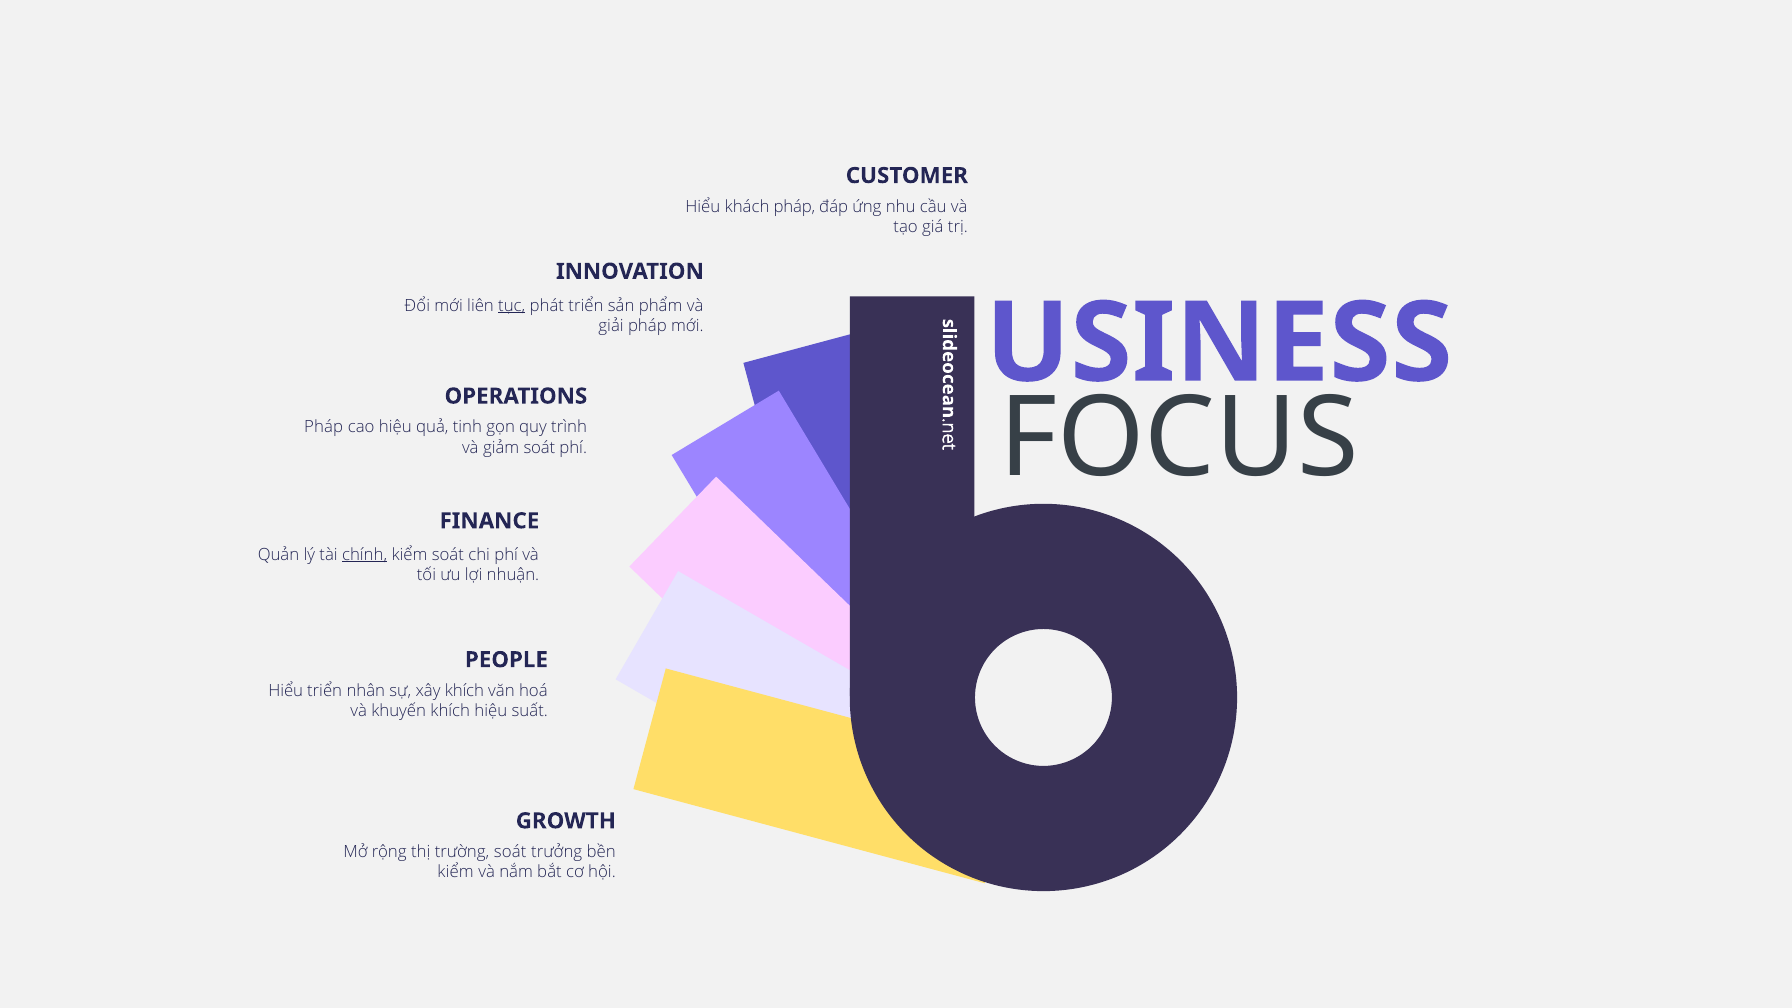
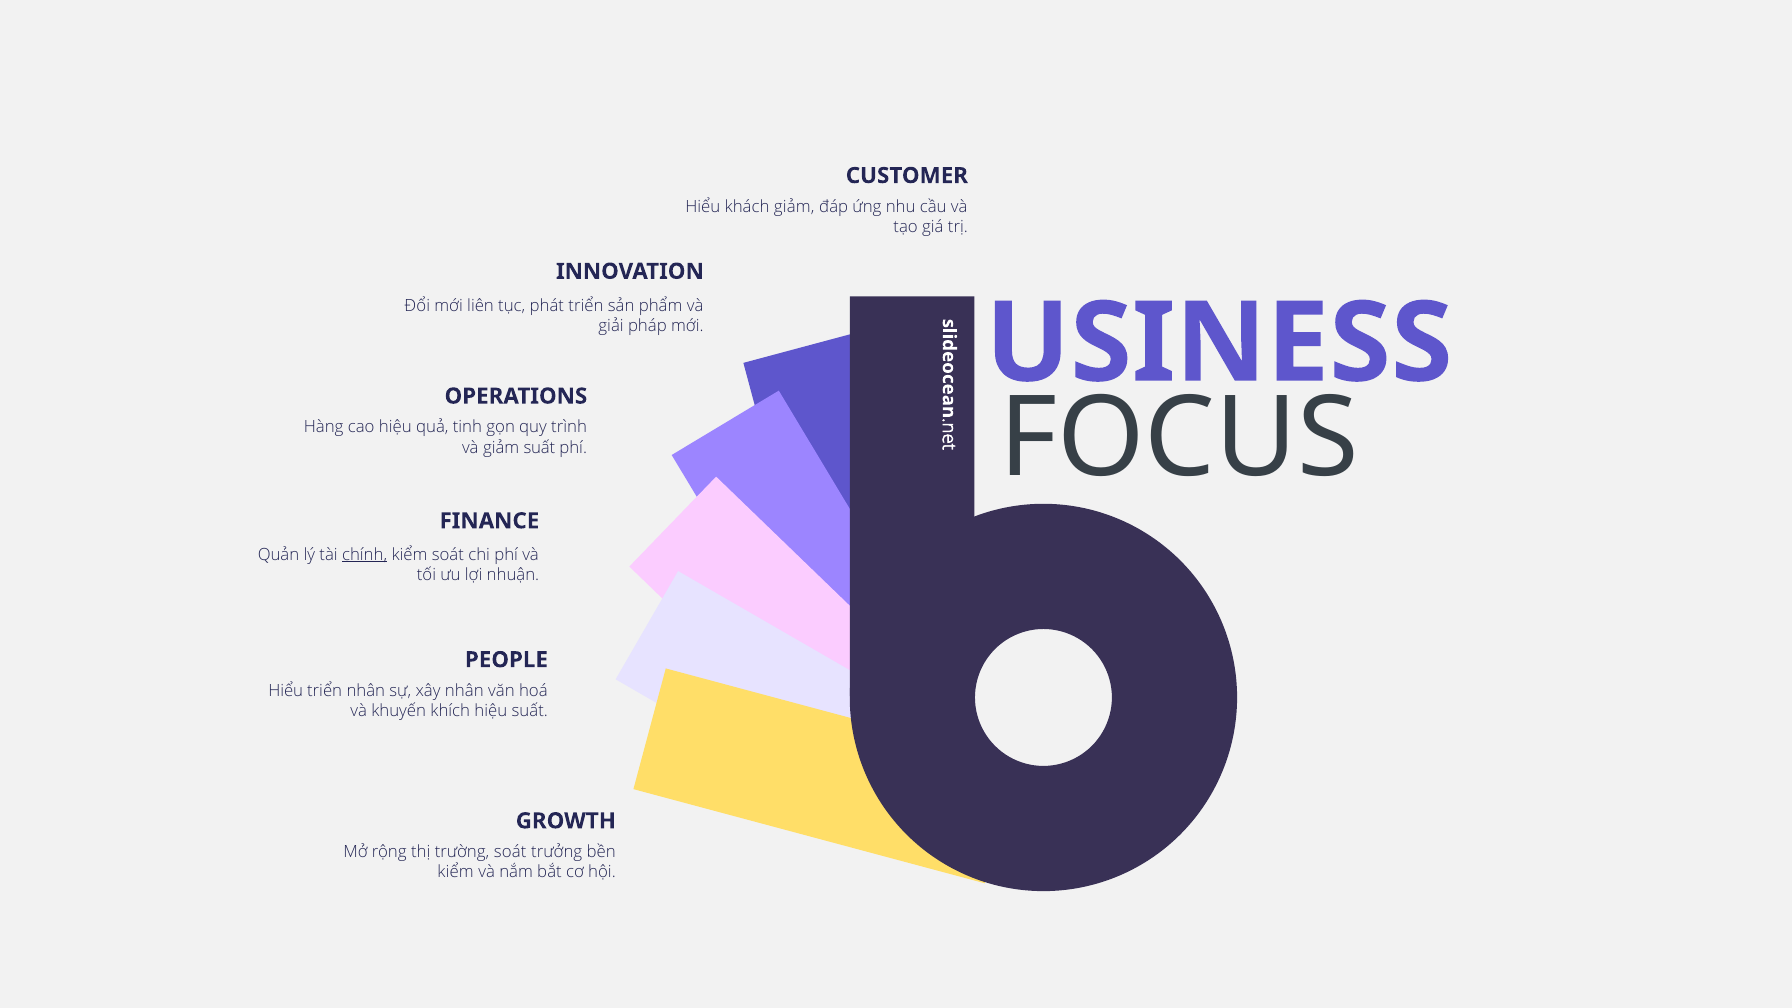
khách pháp: pháp -> giảm (794, 207)
tục underline: present -> none (512, 305)
Pháp: Pháp -> Hàng (324, 427)
giảm soát: soát -> suất (539, 448)
xây khích: khích -> nhân (464, 691)
